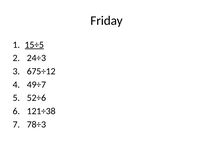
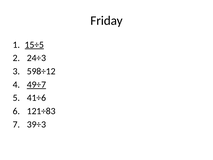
675÷12: 675÷12 -> 598÷12 (41, 71)
49÷7 underline: none -> present (36, 84)
52÷6: 52÷6 -> 41÷6 (36, 98)
121÷38: 121÷38 -> 121÷83 (41, 111)
78÷3: 78÷3 -> 39÷3 (36, 124)
